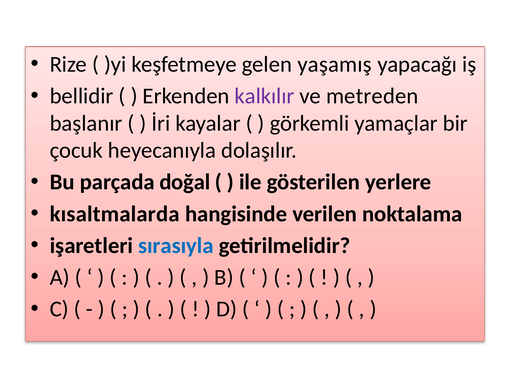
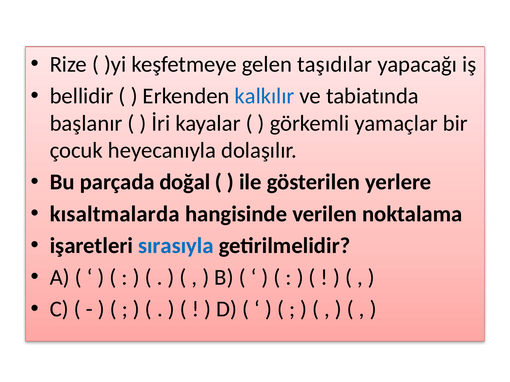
yaşamış: yaşamış -> taşıdılar (335, 64)
kalkılır colour: purple -> blue (265, 96)
metreden: metreden -> tabiatında (372, 96)
